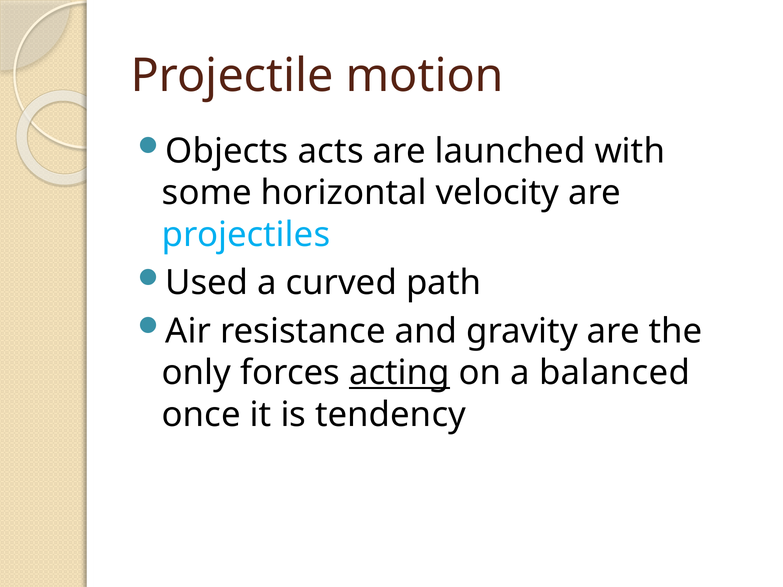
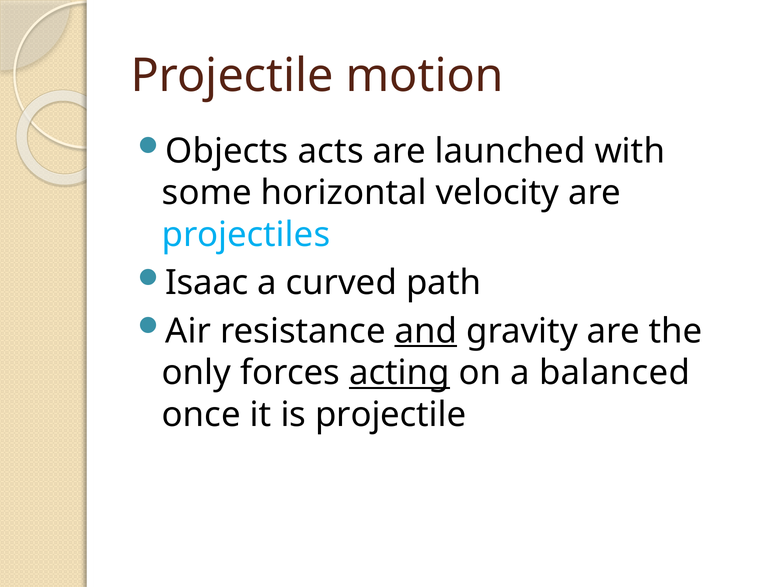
Used: Used -> Isaac (207, 283)
and underline: none -> present (426, 331)
is tendency: tendency -> projectile (391, 415)
